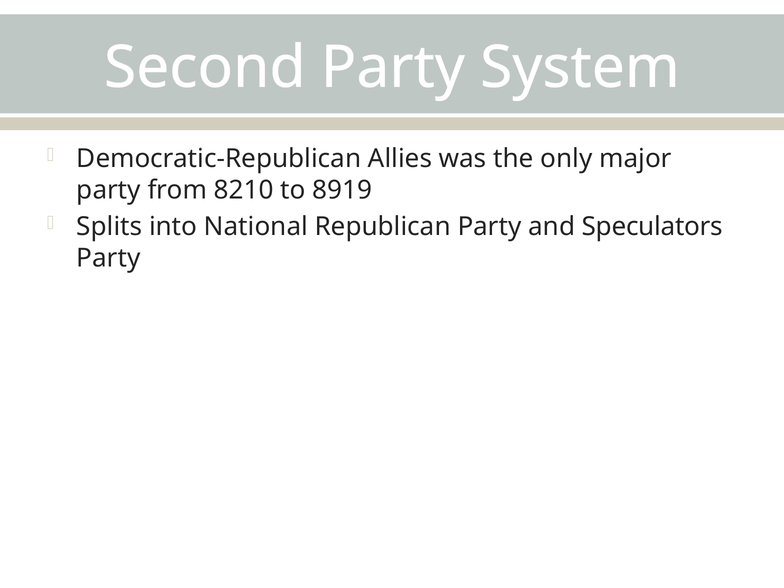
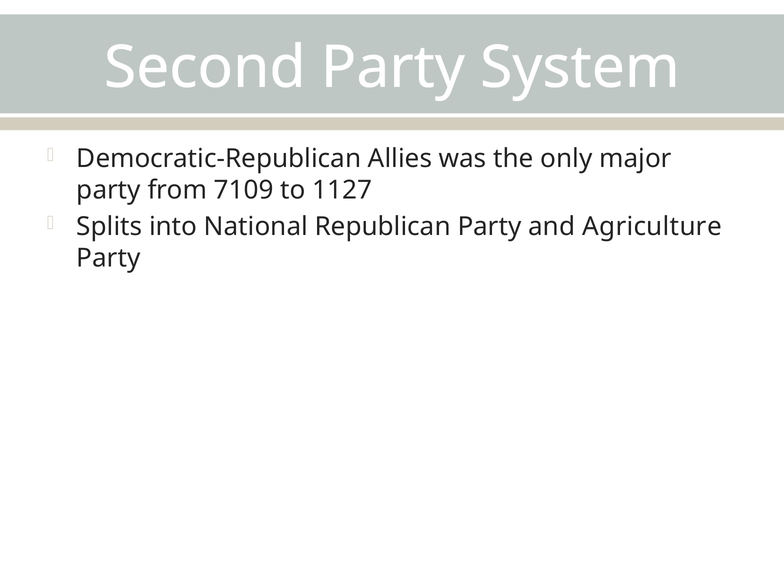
8210: 8210 -> 7109 (244, 190)
8919: 8919 -> 1127 (342, 190)
Speculators: Speculators -> Agriculture (652, 227)
